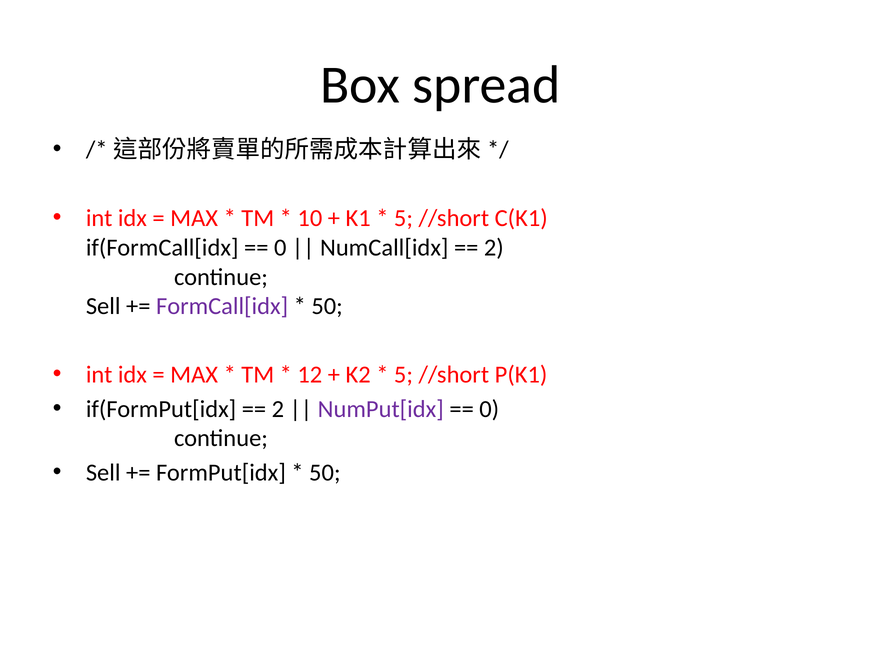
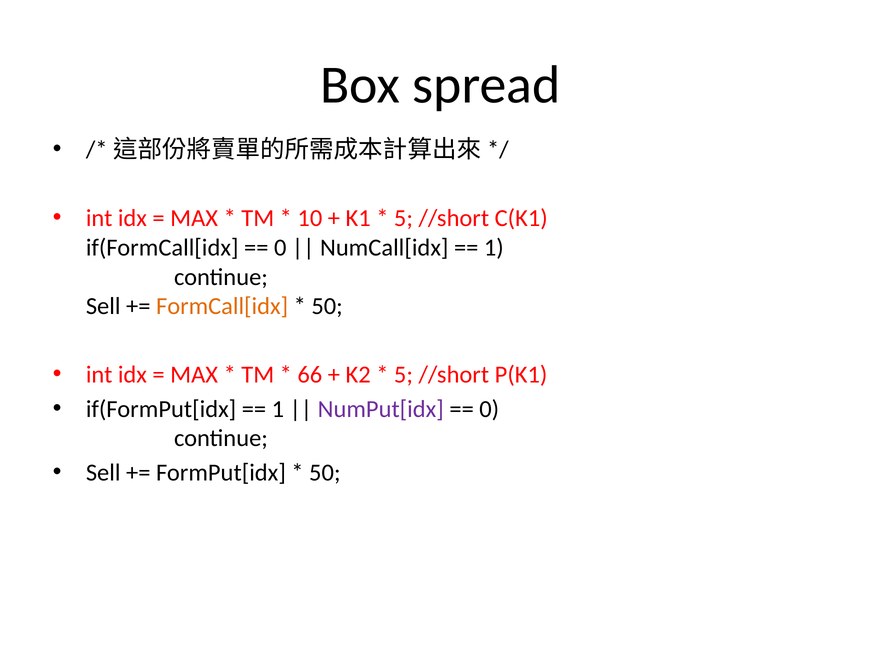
2: 2 -> 1 (494, 248)
FormCall[idx colour: purple -> orange (222, 307)
12: 12 -> 66 (310, 375)
2: 2 -> 1 (278, 409)
